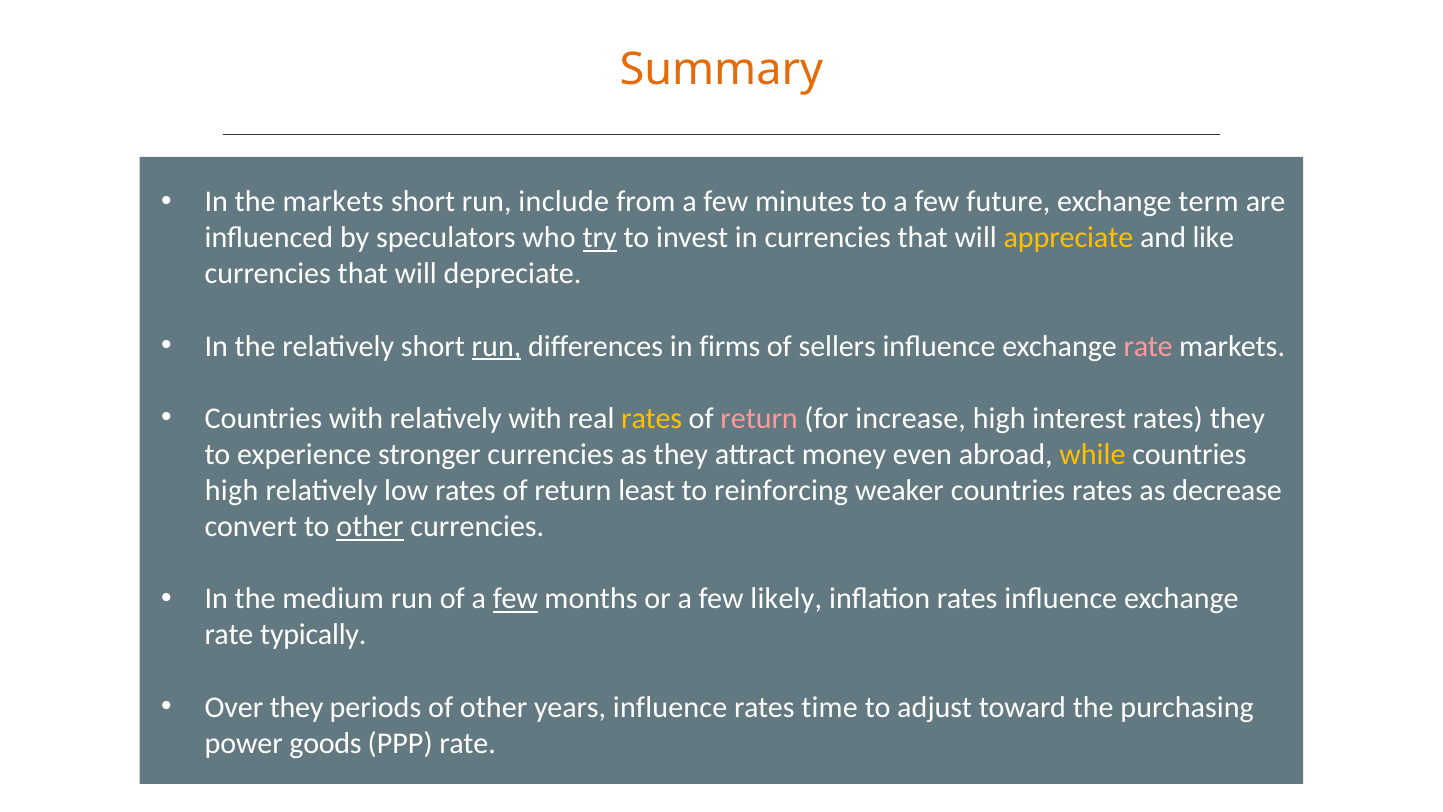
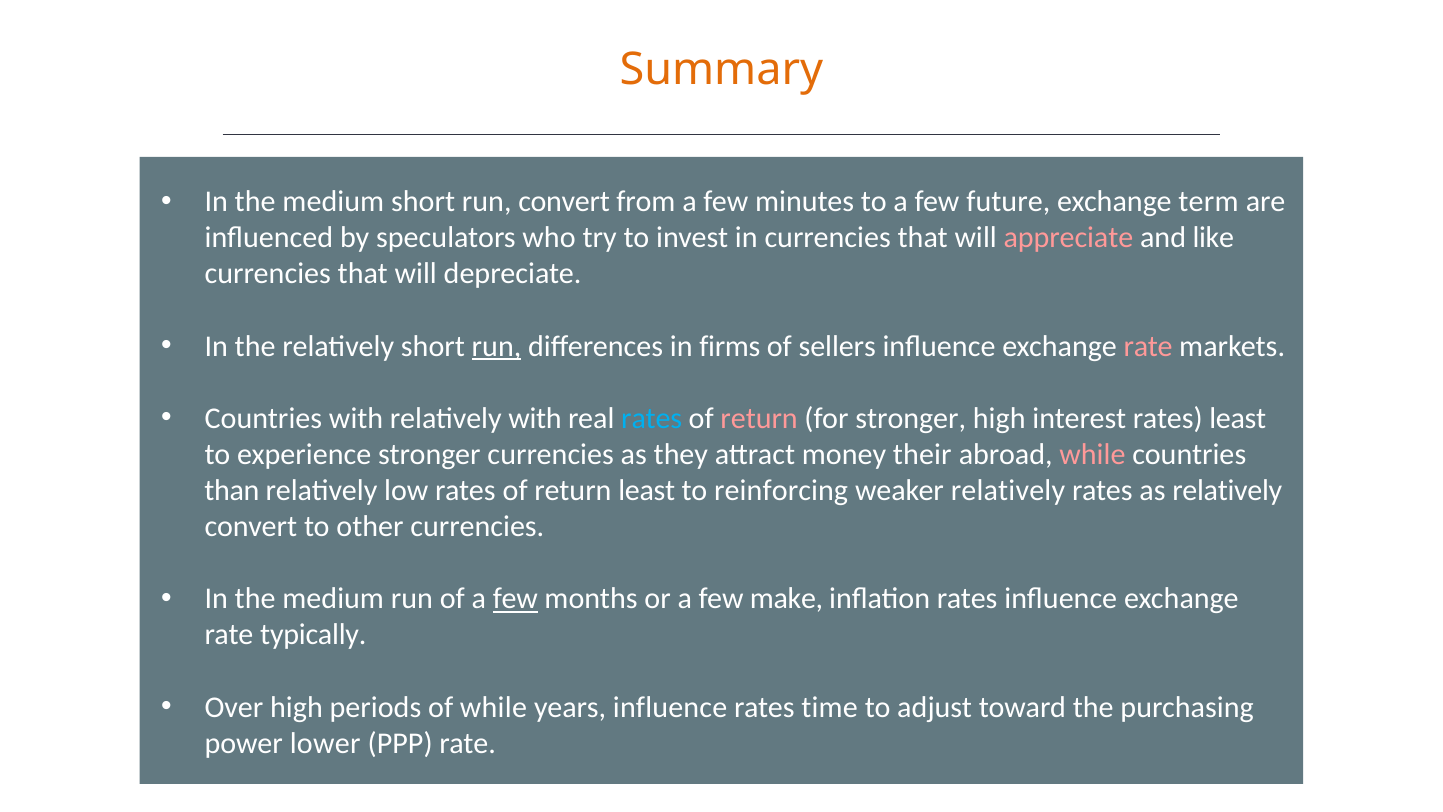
markets: markets -> medium (333, 202)
run include: include -> convert (564, 202)
try underline: present -> none (600, 238)
appreciate colour: yellow -> pink (1068, 238)
rates colour: yellow -> light blue (652, 418)
for increase: increase -> stronger (911, 418)
rates they: they -> least (1238, 418)
even: even -> their (922, 454)
while colour: yellow -> pink (1092, 454)
high: high -> than (232, 490)
weaker countries: countries -> relatively (1008, 490)
as decrease: decrease -> relatively (1227, 490)
other underline: present -> none (370, 527)
likely: likely -> make (787, 599)
Over they: they -> high (296, 707)
of other: other -> while (493, 707)
goods: goods -> lower (325, 743)
